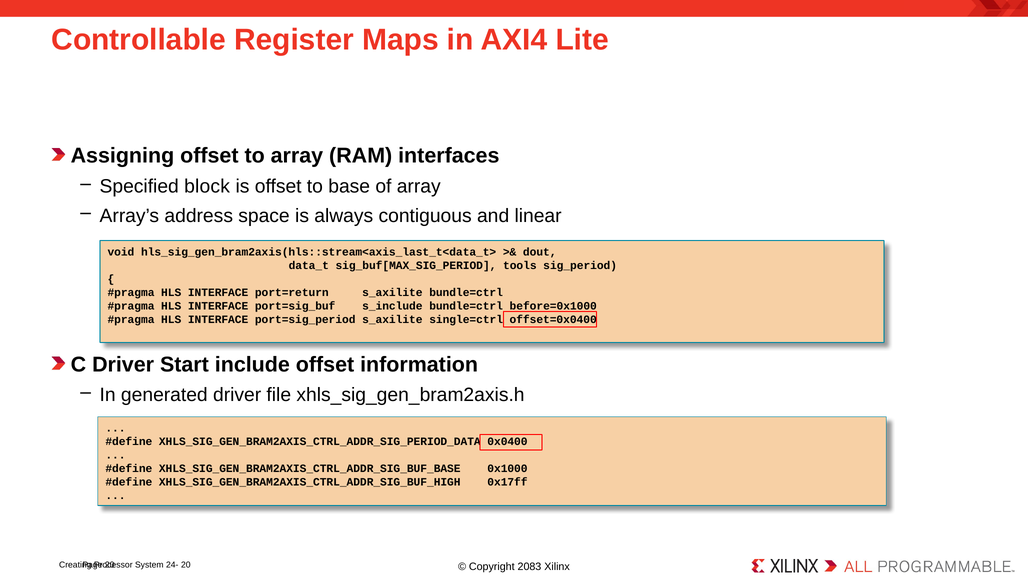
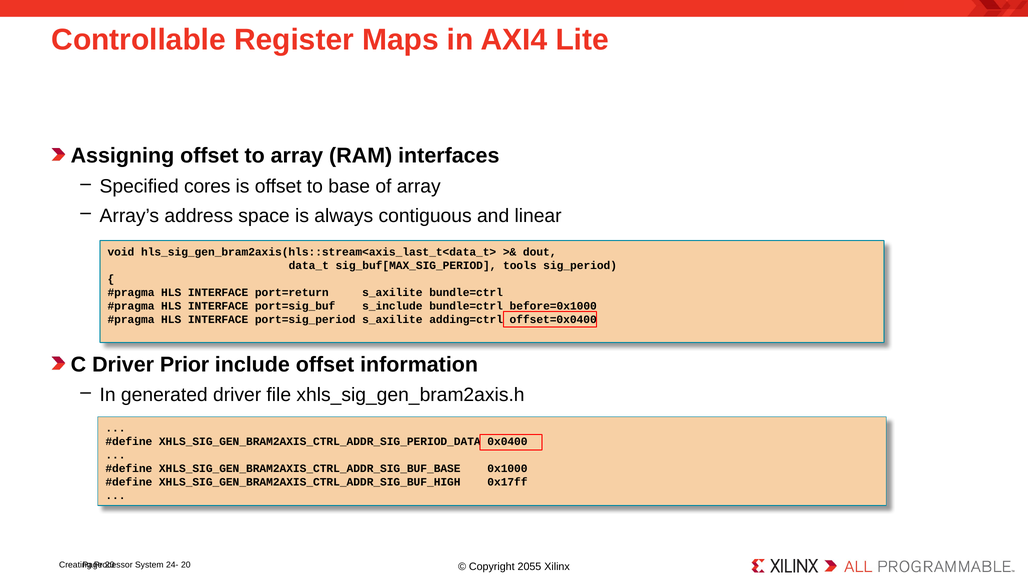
block: block -> cores (207, 186)
single=ctrl: single=ctrl -> adding=ctrl (466, 319)
Start: Start -> Prior (185, 364)
2083: 2083 -> 2055 (529, 566)
